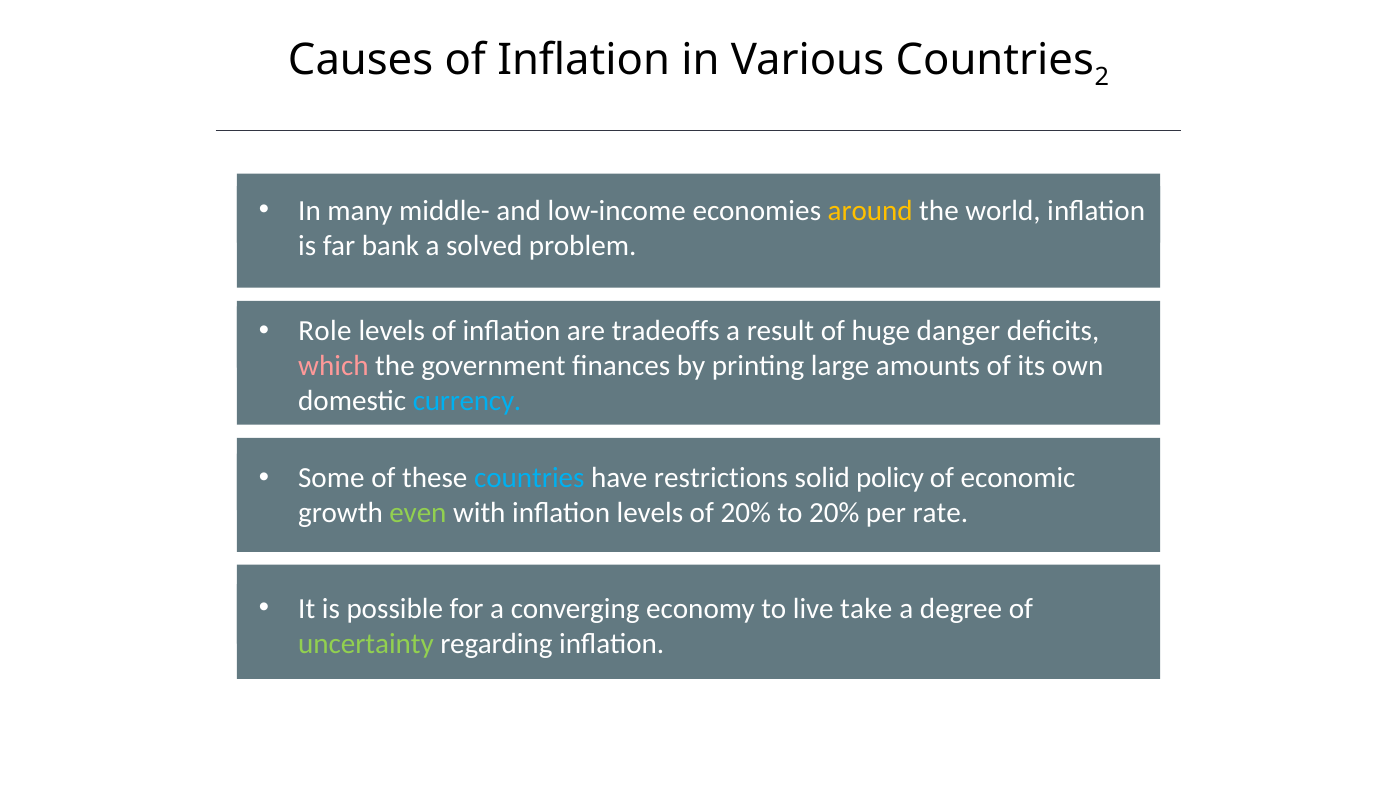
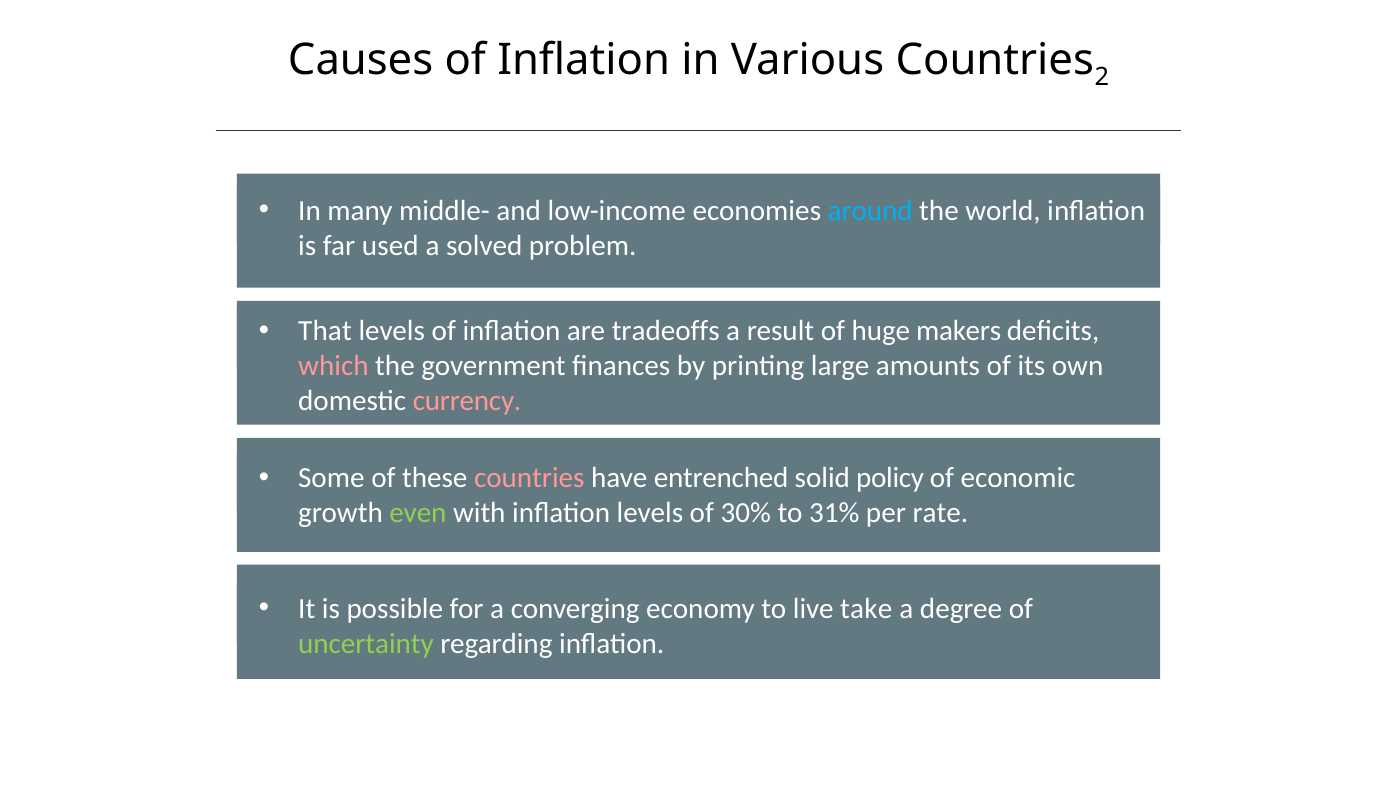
around colour: yellow -> light blue (870, 211)
bank: bank -> used (390, 246)
Role: Role -> That (325, 331)
danger: danger -> makers (959, 331)
currency colour: light blue -> pink (467, 401)
countries colour: light blue -> pink (529, 478)
restrictions: restrictions -> entrenched (721, 478)
of 20%: 20% -> 30% (746, 513)
to 20%: 20% -> 31% (834, 513)
